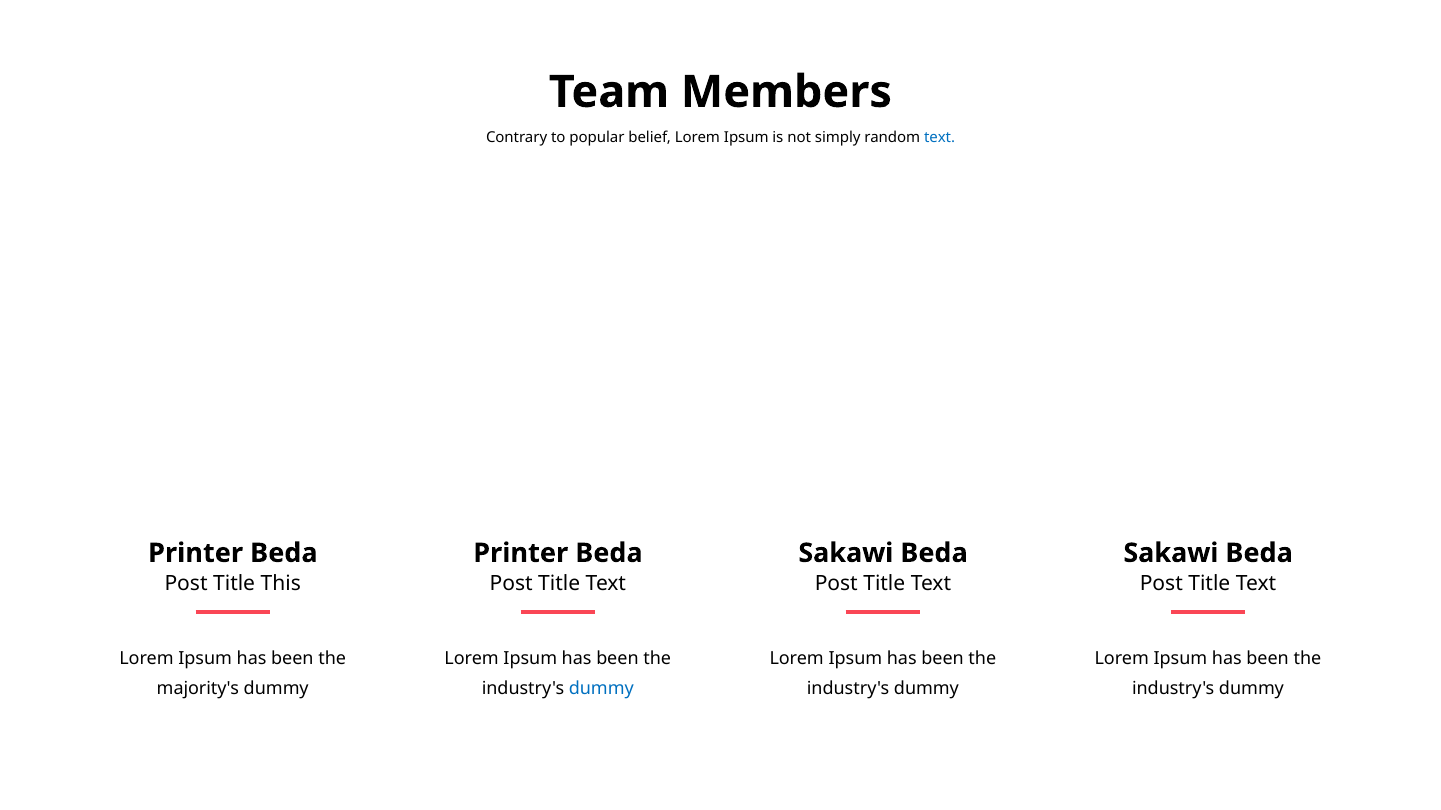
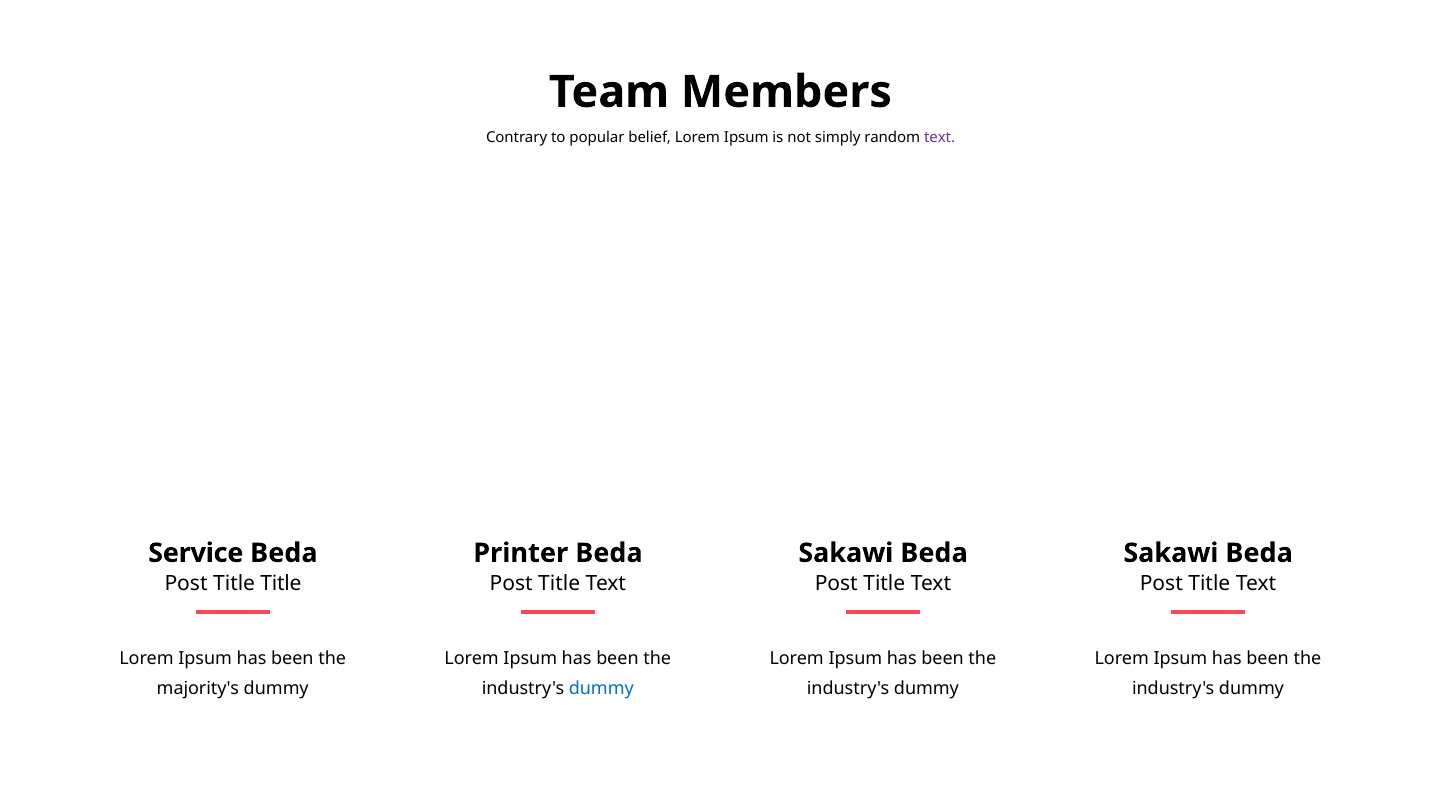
text colour: blue -> purple (940, 138)
Printer: Printer -> Service (196, 553)
Title This: This -> Title (281, 584)
